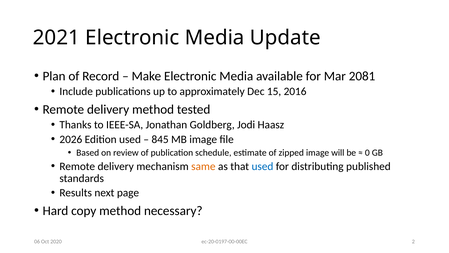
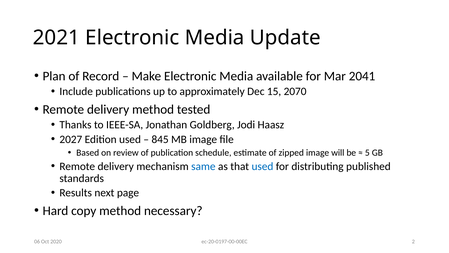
2081: 2081 -> 2041 (362, 76)
2016: 2016 -> 2070 (295, 91)
2026: 2026 -> 2027 (71, 139)
0: 0 -> 5 (367, 153)
same colour: orange -> blue (203, 166)
